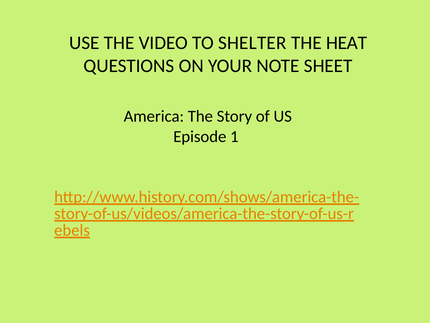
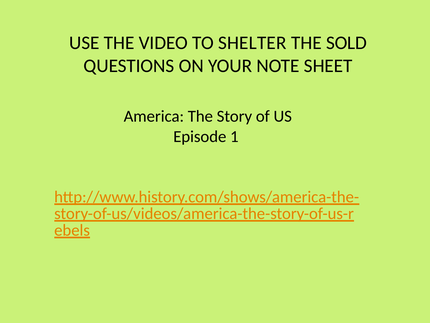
HEAT: HEAT -> SOLD (347, 43)
